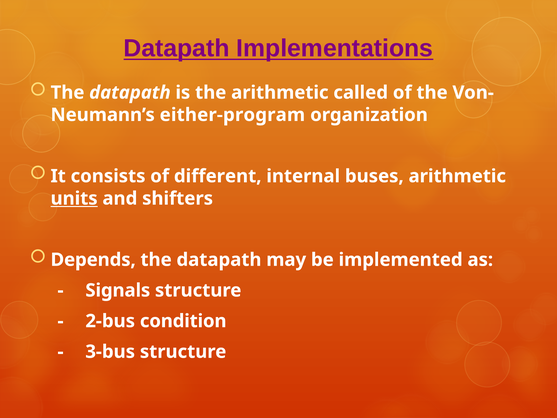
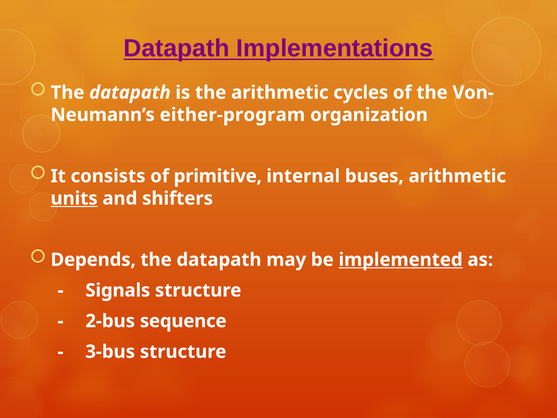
called: called -> cycles (361, 93)
different: different -> primitive (218, 176)
implemented underline: none -> present (401, 260)
condition: condition -> sequence (183, 321)
